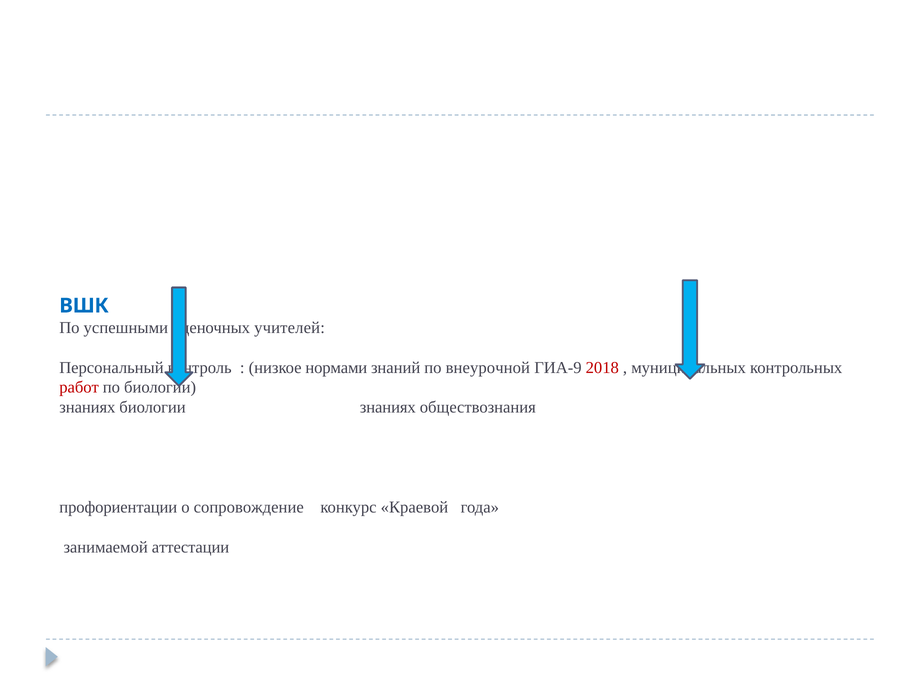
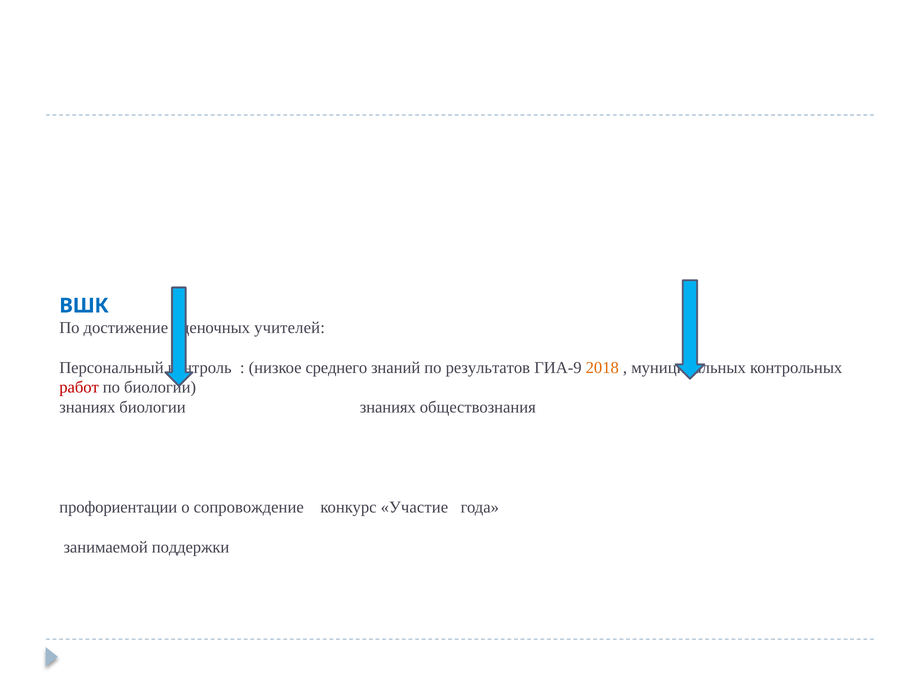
успешными: успешными -> достижение (126, 328)
нормами: нормами -> среднего (336, 368)
внеурочной: внеурочной -> результатов (488, 368)
2018 colour: red -> orange (602, 368)
Краевой: Краевой -> Участие (414, 507)
аттестации: аттестации -> поддержки (191, 547)
